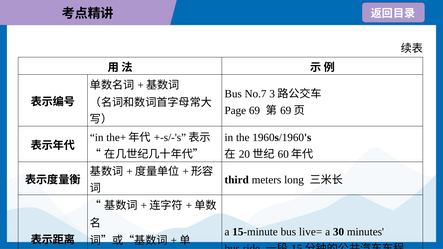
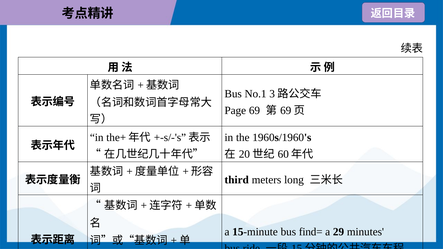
No.7: No.7 -> No.1 (256, 94)
live=: live= -> find= (311, 232)
30: 30 -> 29 (339, 232)
